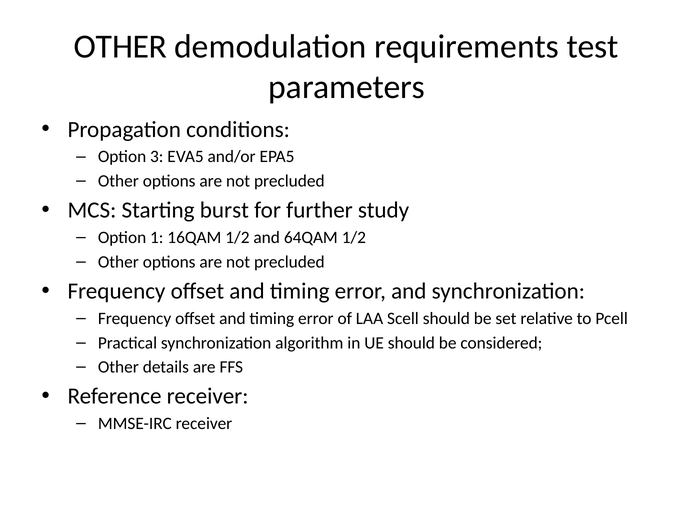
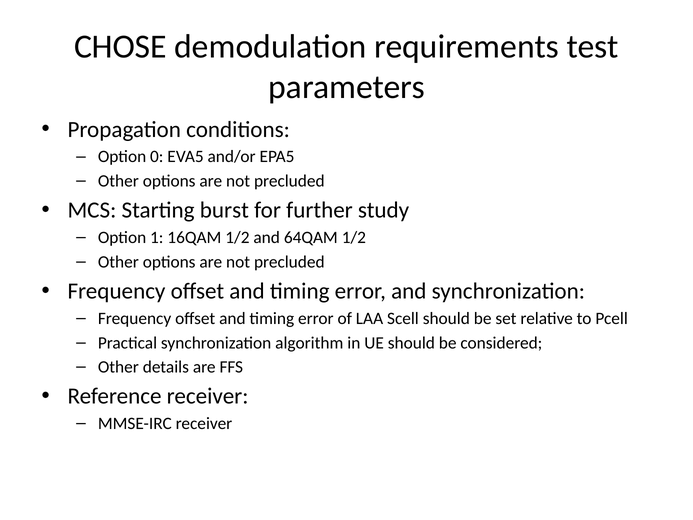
OTHER: OTHER -> CHOSE (120, 47)
3: 3 -> 0 (157, 157)
